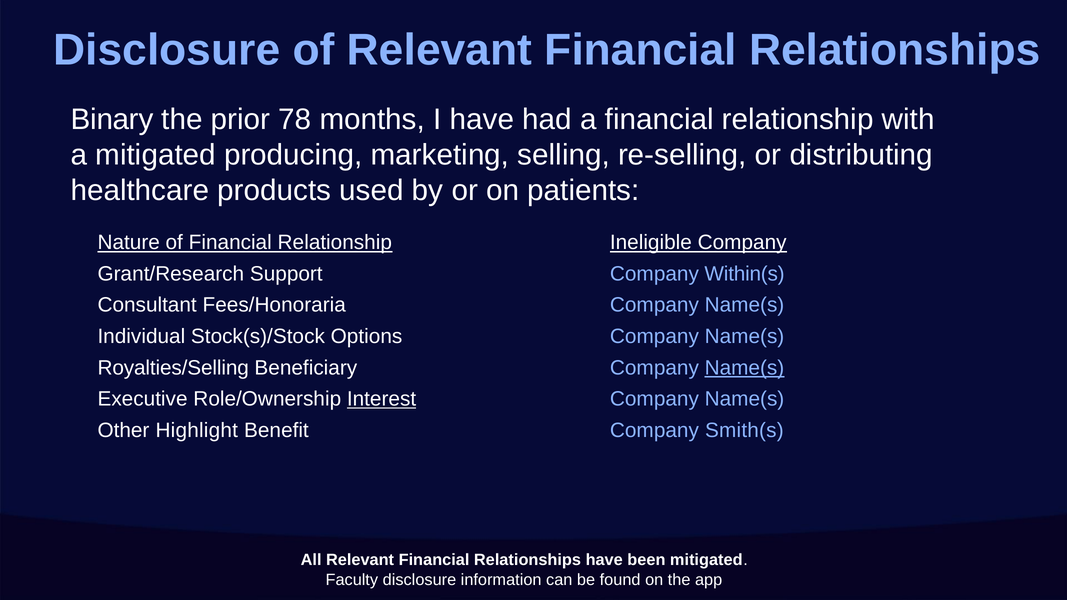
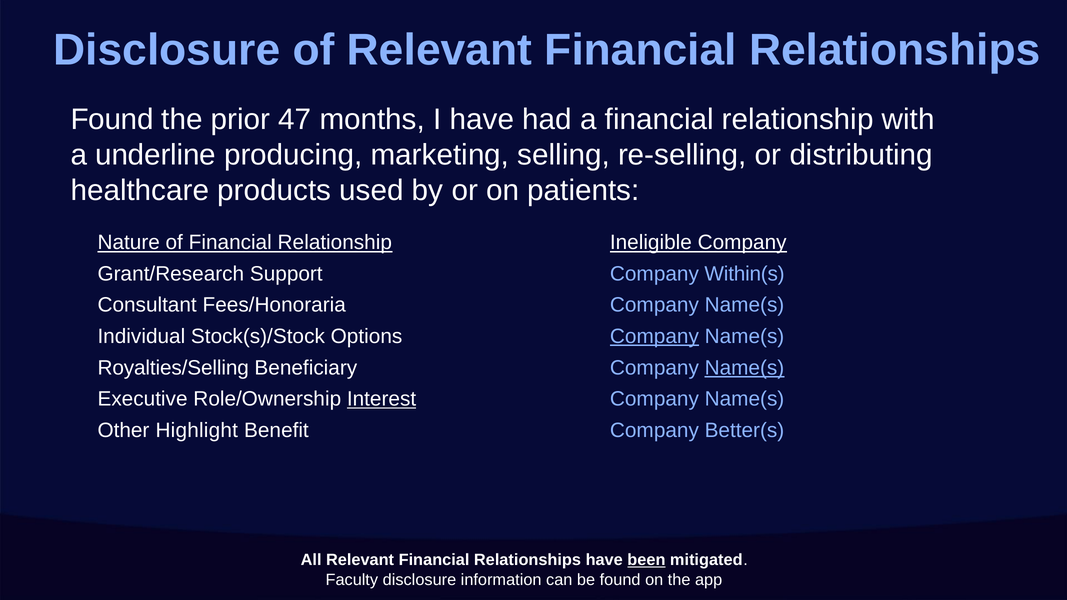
Binary: Binary -> Found (112, 119)
78: 78 -> 47 (295, 119)
a mitigated: mitigated -> underline (156, 155)
Company underline: none -> present (654, 337)
Smith(s: Smith(s -> Better(s (744, 431)
been underline: none -> present (646, 560)
